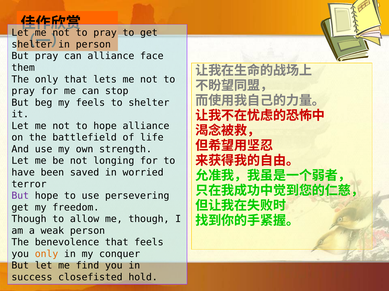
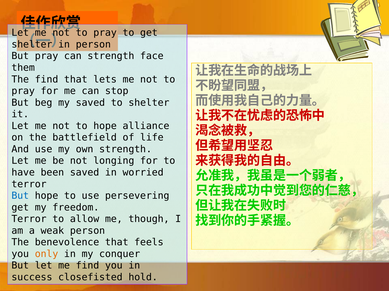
can alliance: alliance -> strength (111, 56)
The only: only -> find (47, 80)
my feels: feels -> saved (90, 103)
But colour: purple -> blue (20, 196)
Though: Though -> Terror (29, 220)
